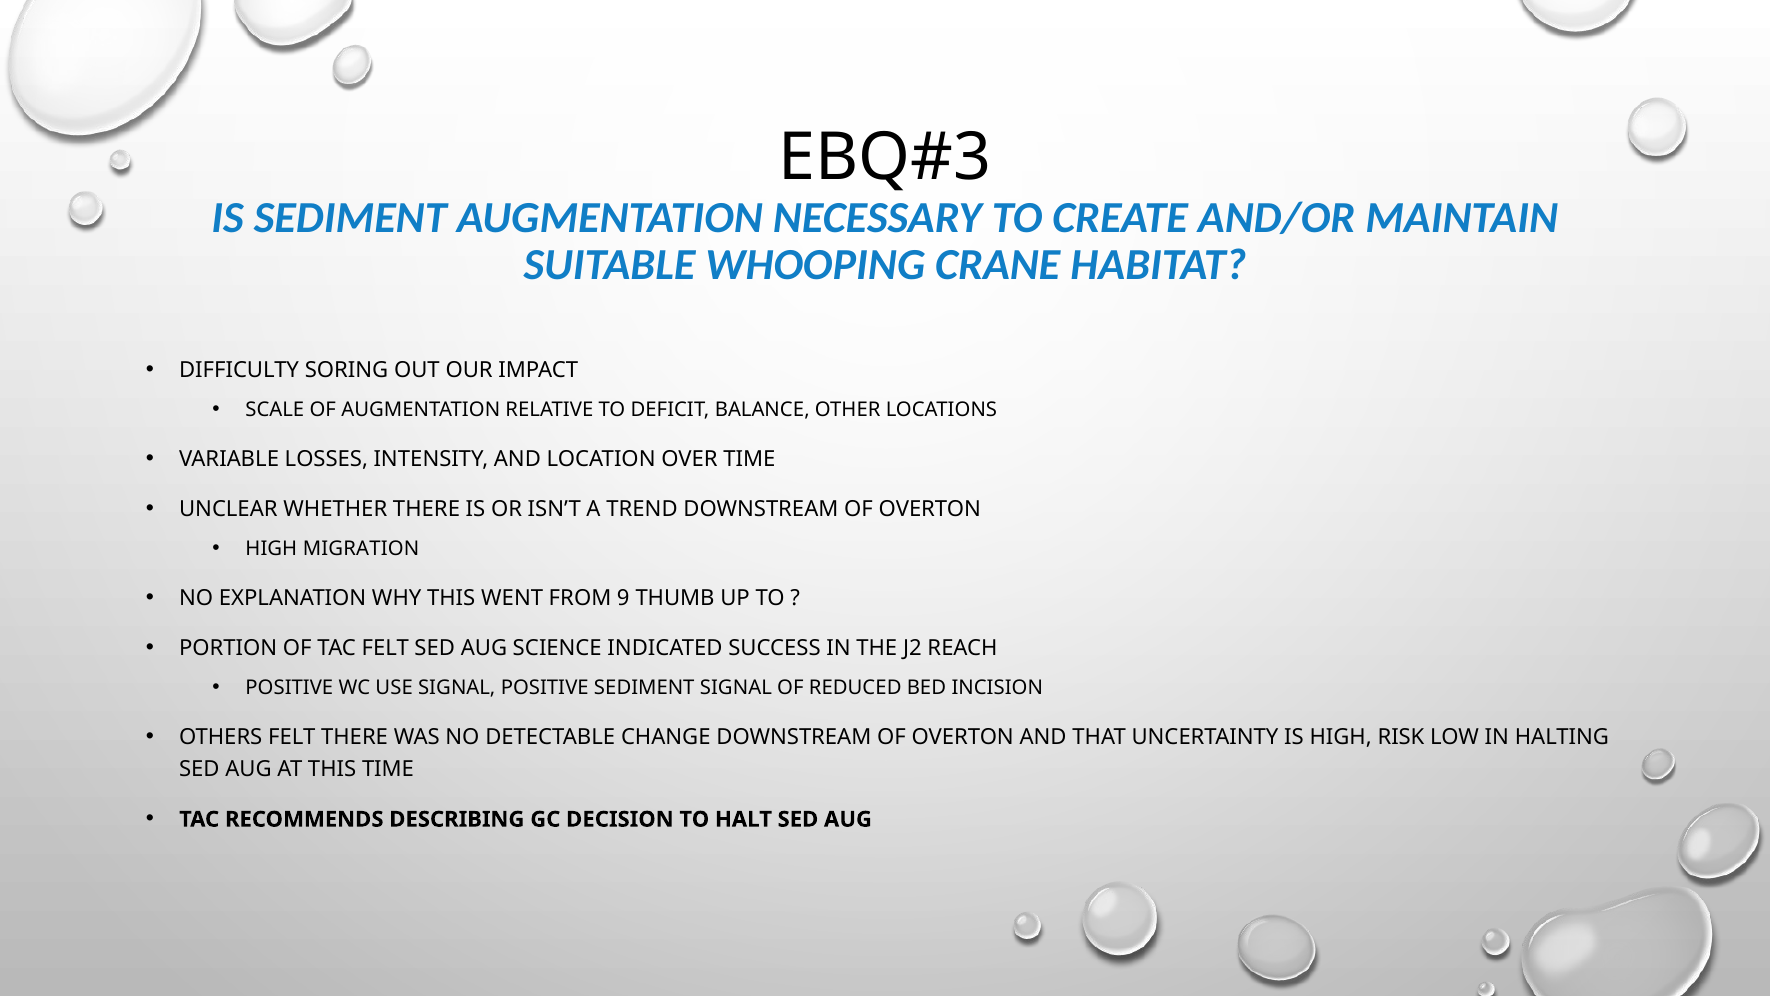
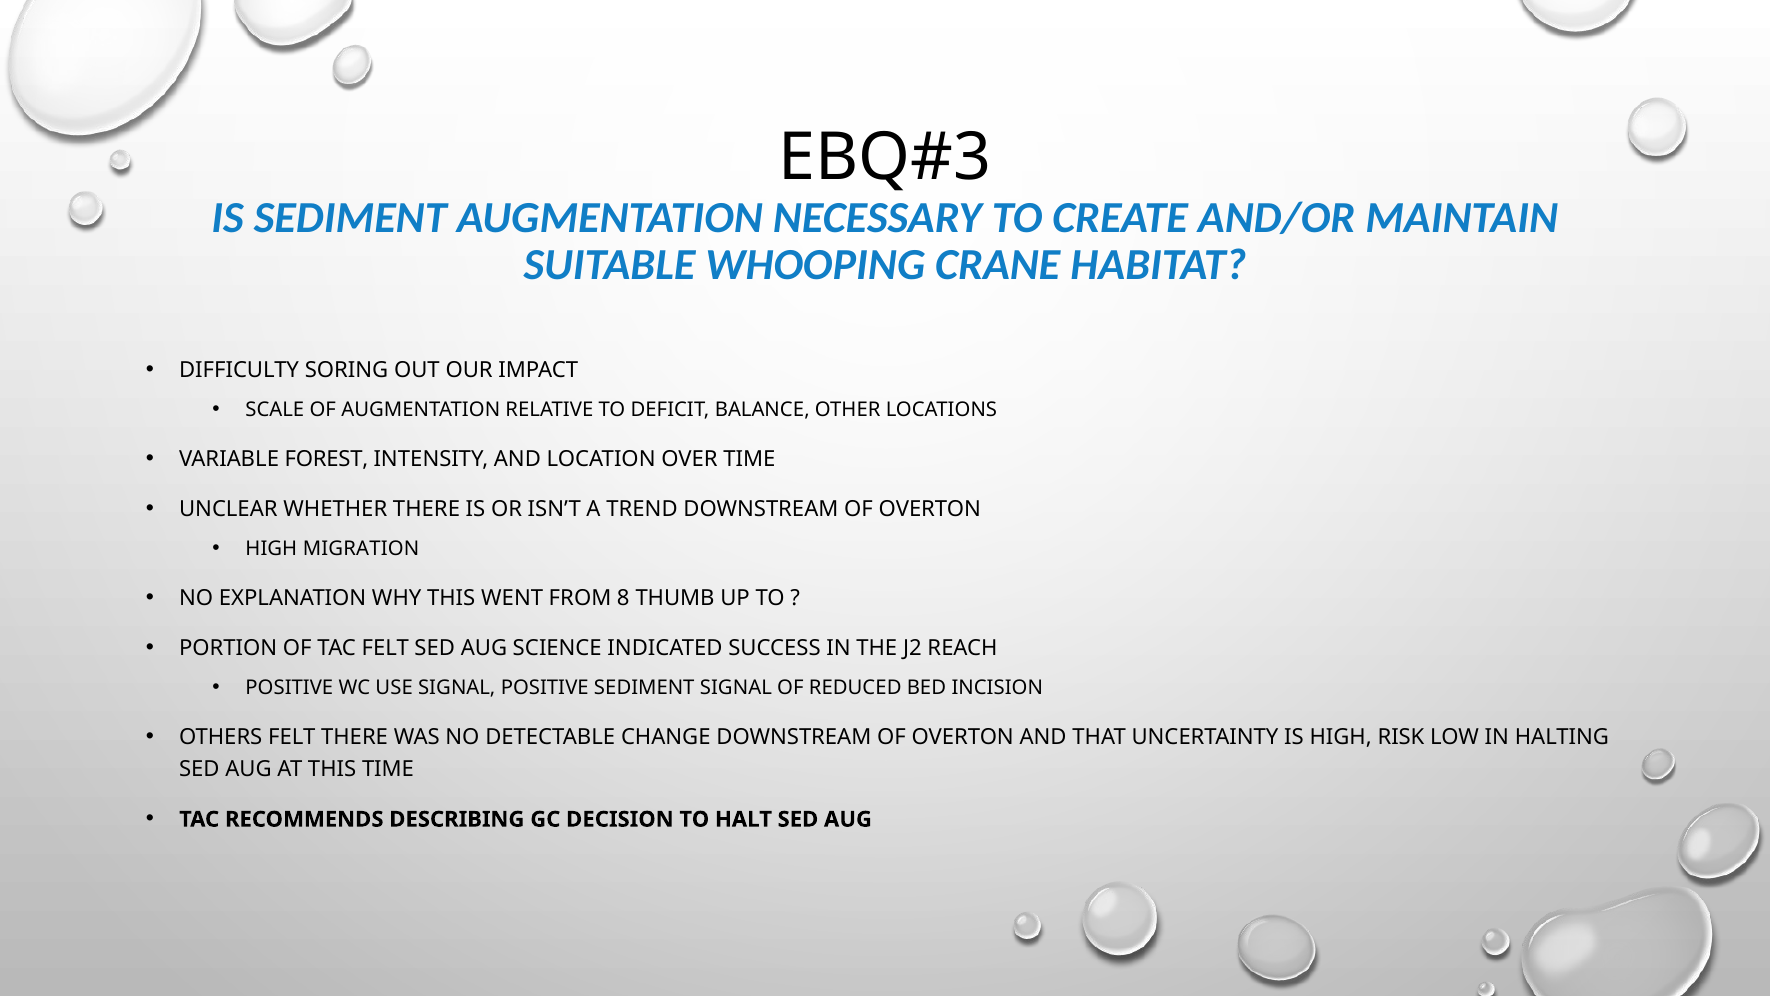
LOSSES: LOSSES -> FOREST (326, 459)
9: 9 -> 8 (623, 598)
